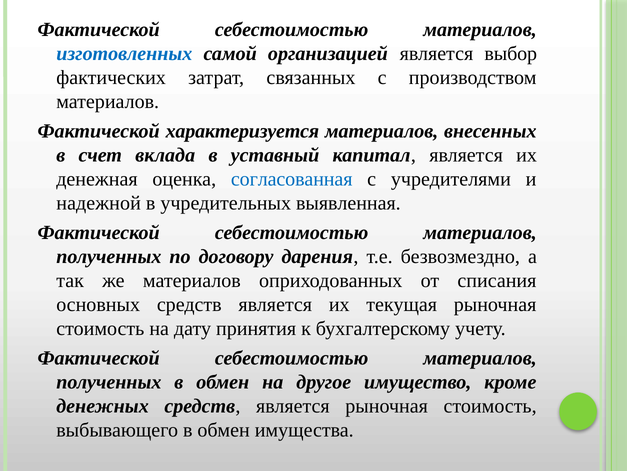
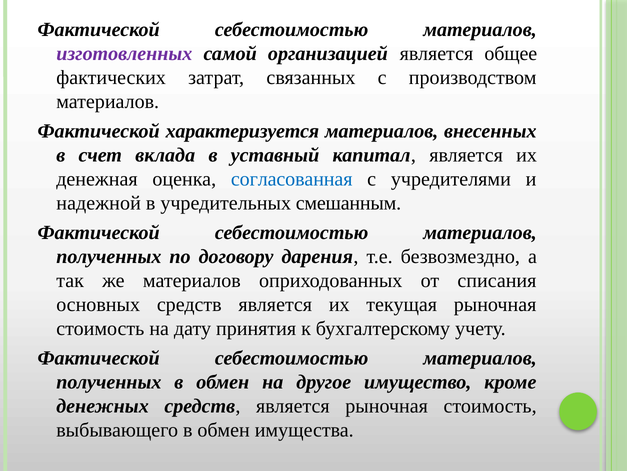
изготовленных colour: blue -> purple (124, 53)
выбор: выбор -> общее (511, 53)
выявленная: выявленная -> смешанным (348, 203)
